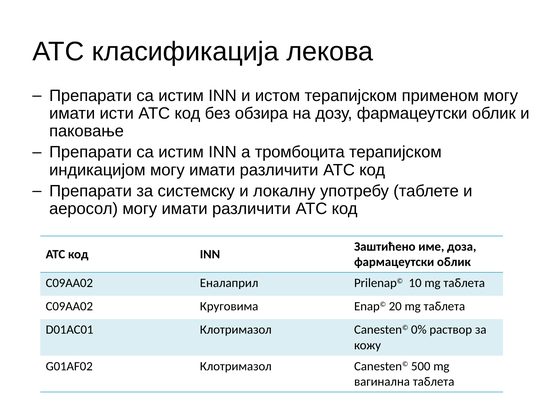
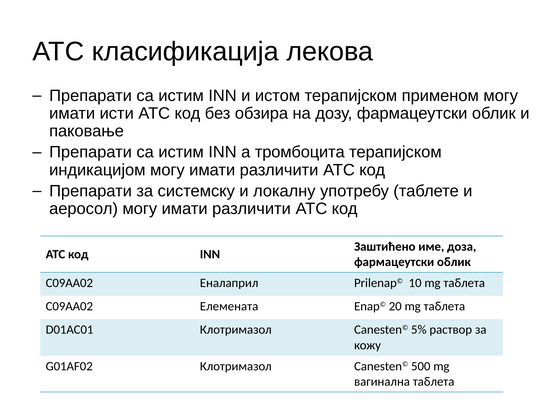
Круговима: Круговима -> Елемената (229, 307)
0%: 0% -> 5% (419, 330)
